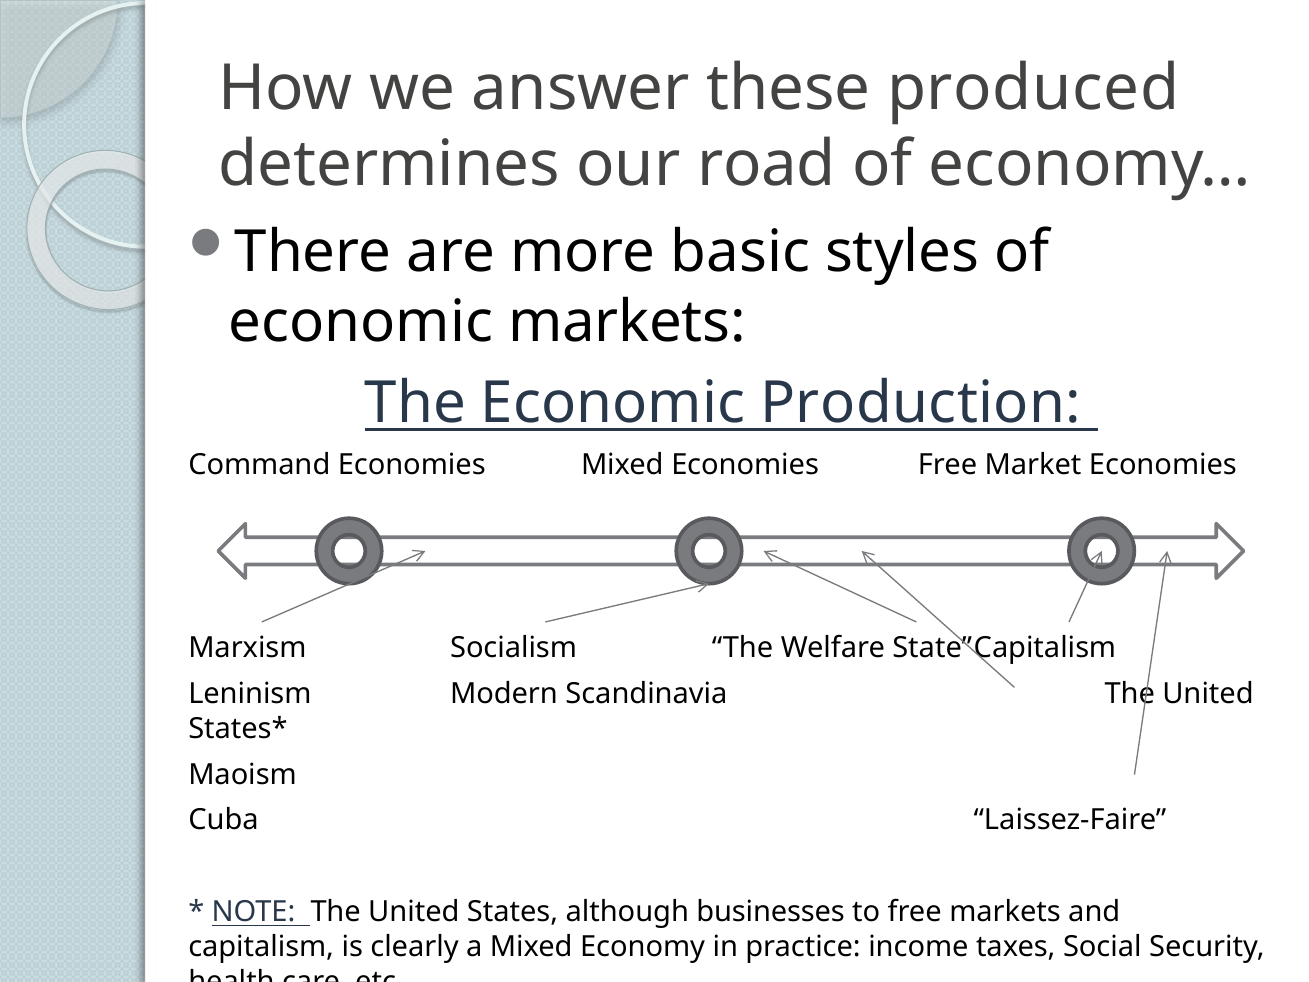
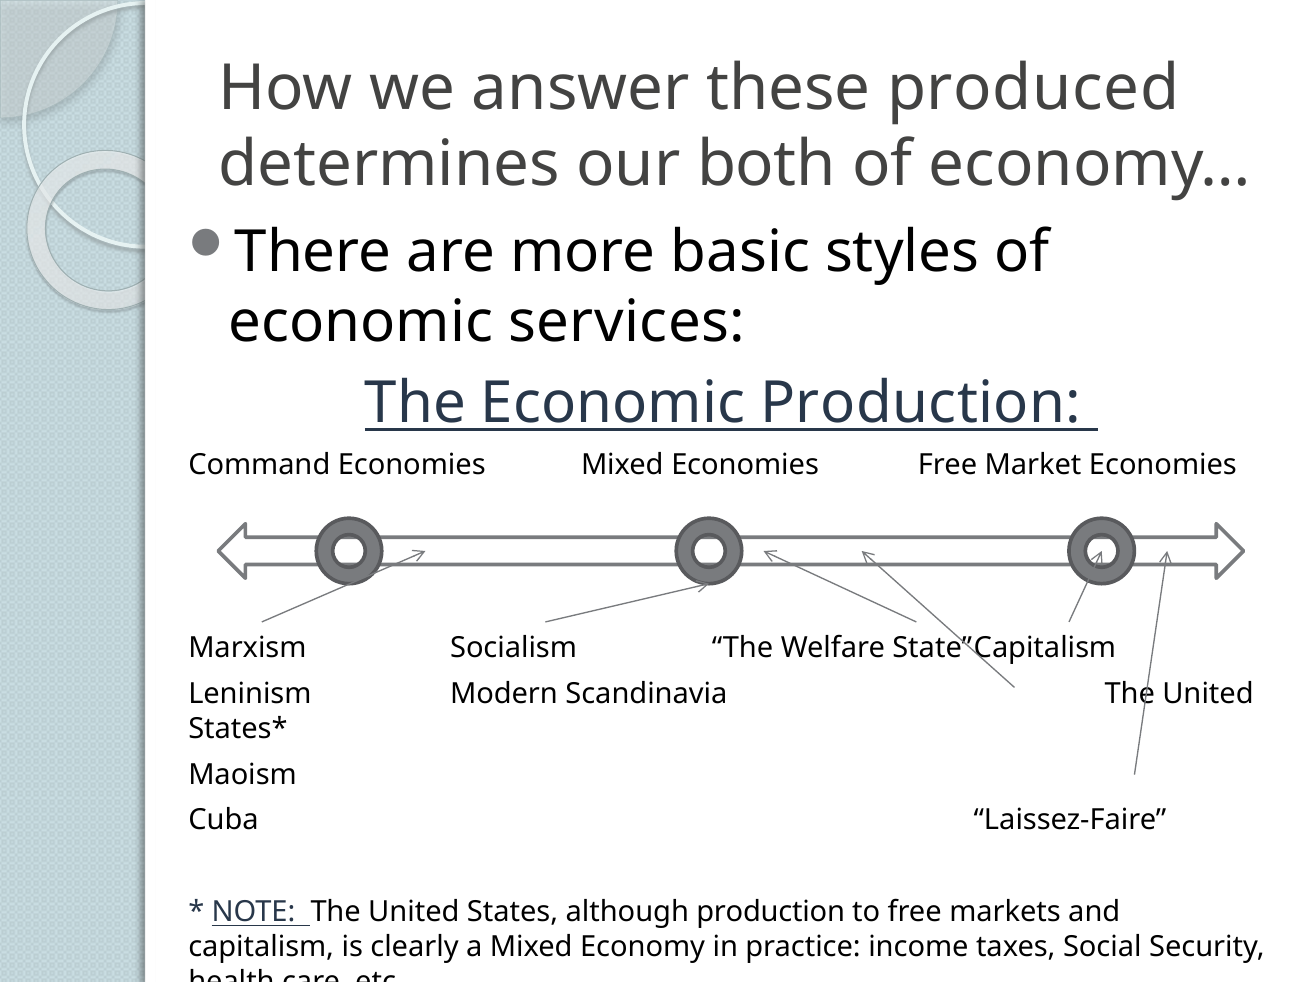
road: road -> both (766, 165)
economic markets: markets -> services (627, 323)
although businesses: businesses -> production (771, 912)
